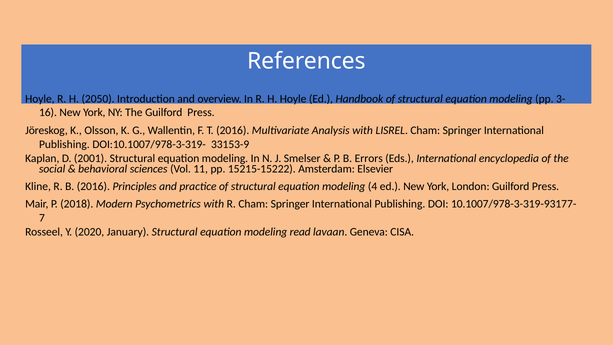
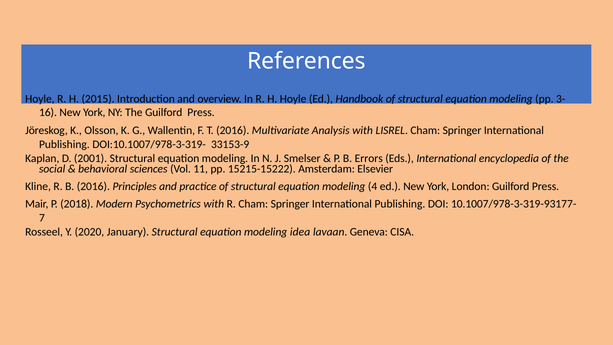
2050: 2050 -> 2015 (98, 99)
read: read -> idea (300, 232)
